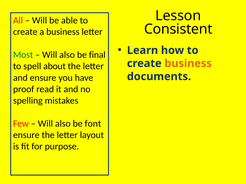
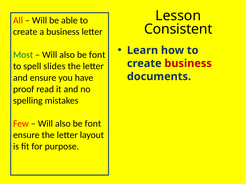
final: final -> font (97, 55)
business colour: orange -> red (188, 64)
about: about -> slides (54, 66)
